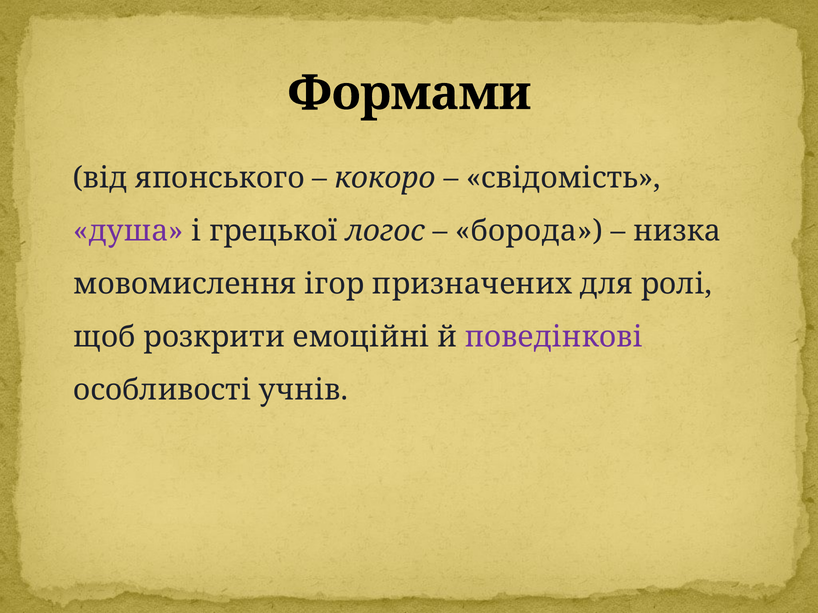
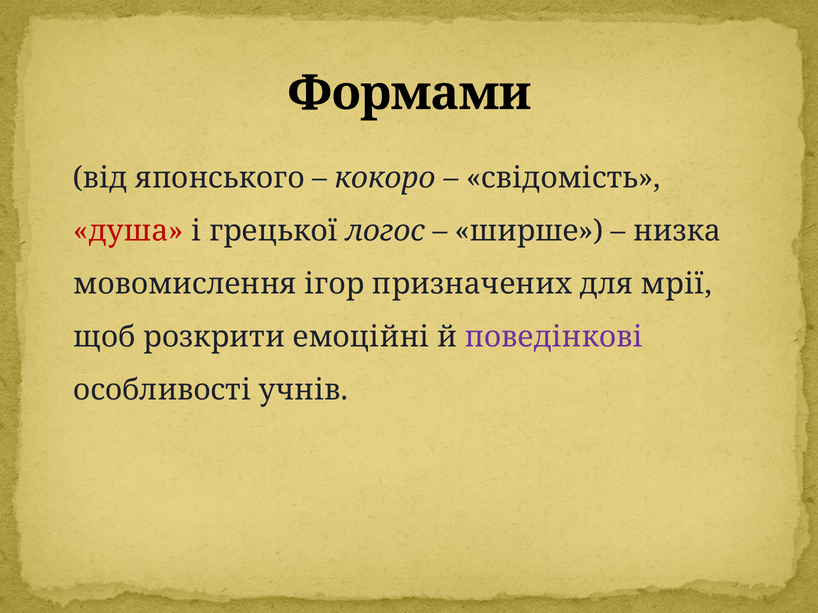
душа colour: purple -> red (129, 231)
борода: борода -> ширше (529, 231)
ролі: ролі -> мрії (676, 284)
